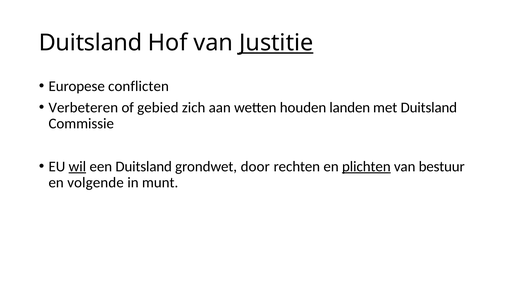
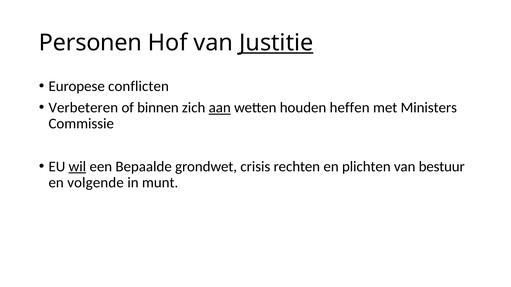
Duitsland: Duitsland -> Personen (91, 43)
gebied: gebied -> binnen (158, 108)
aan underline: none -> present (220, 108)
landen: landen -> heffen (350, 108)
met Duitsland: Duitsland -> Ministers (429, 108)
een Duitsland: Duitsland -> Bepaalde (144, 167)
door: door -> crisis (255, 167)
plichten underline: present -> none (366, 167)
